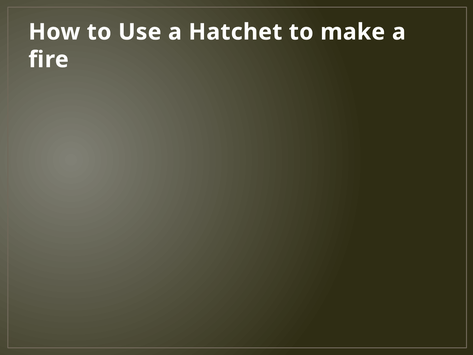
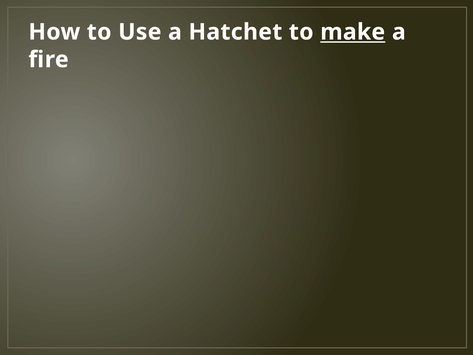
make underline: none -> present (353, 32)
